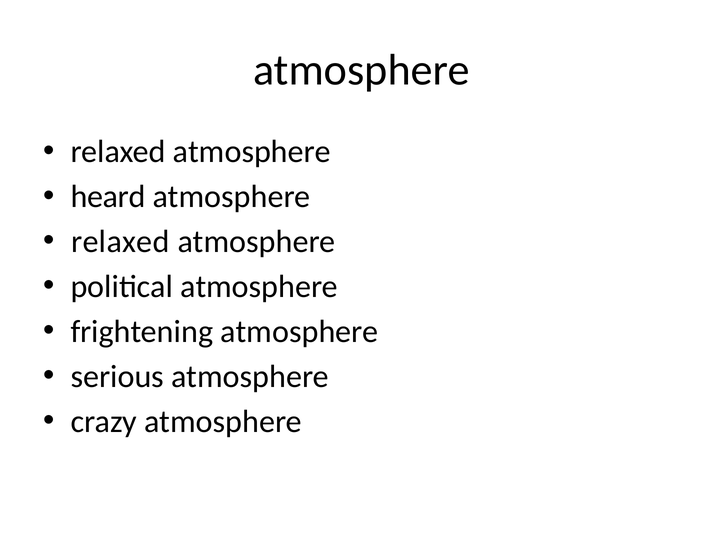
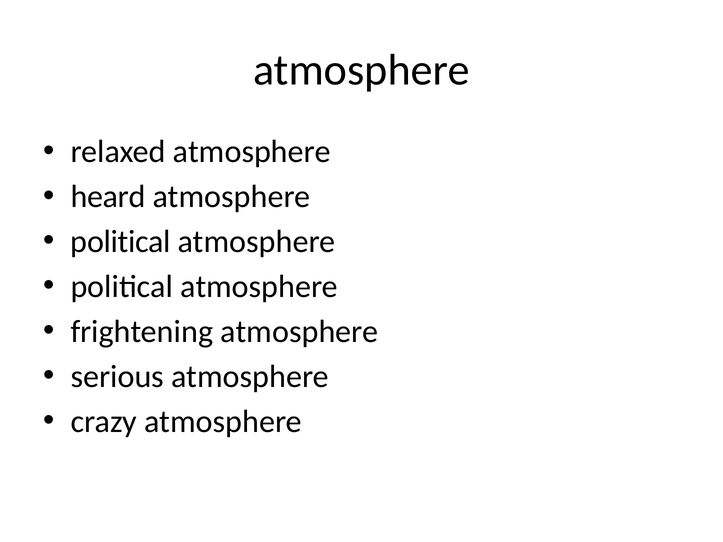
relaxed: relaxed -> political (121, 242)
